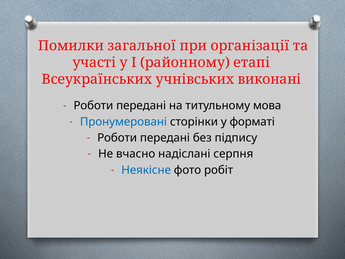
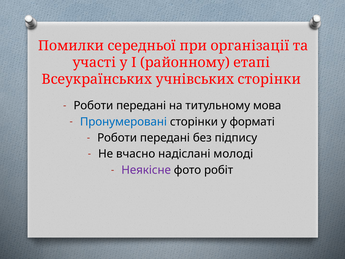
загальної: загальної -> середньої (142, 46)
учнівських виконані: виконані -> сторінки (269, 79)
серпня: серпня -> молоді (233, 154)
Неякісне colour: blue -> purple (146, 170)
